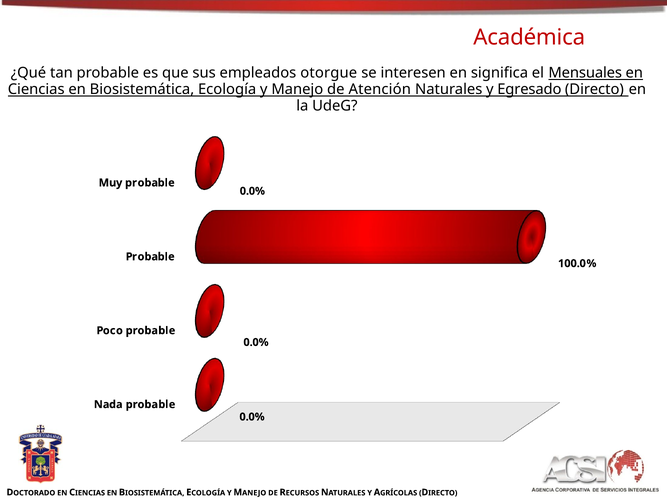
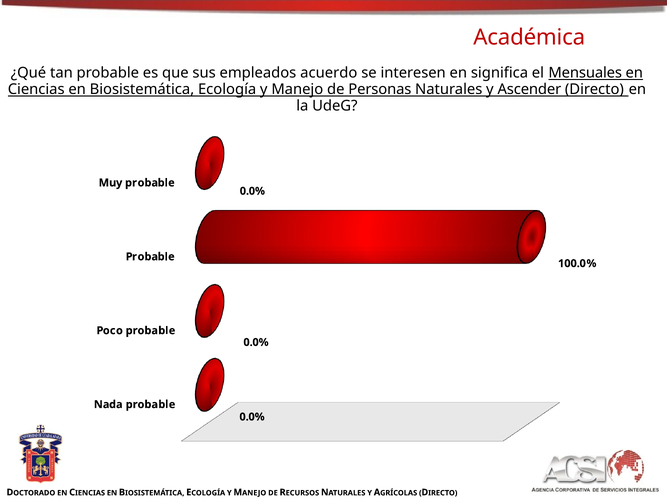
otorgue: otorgue -> acuerdo (329, 73)
Atención: Atención -> Personas (380, 89)
Egresado: Egresado -> Ascender (529, 89)
